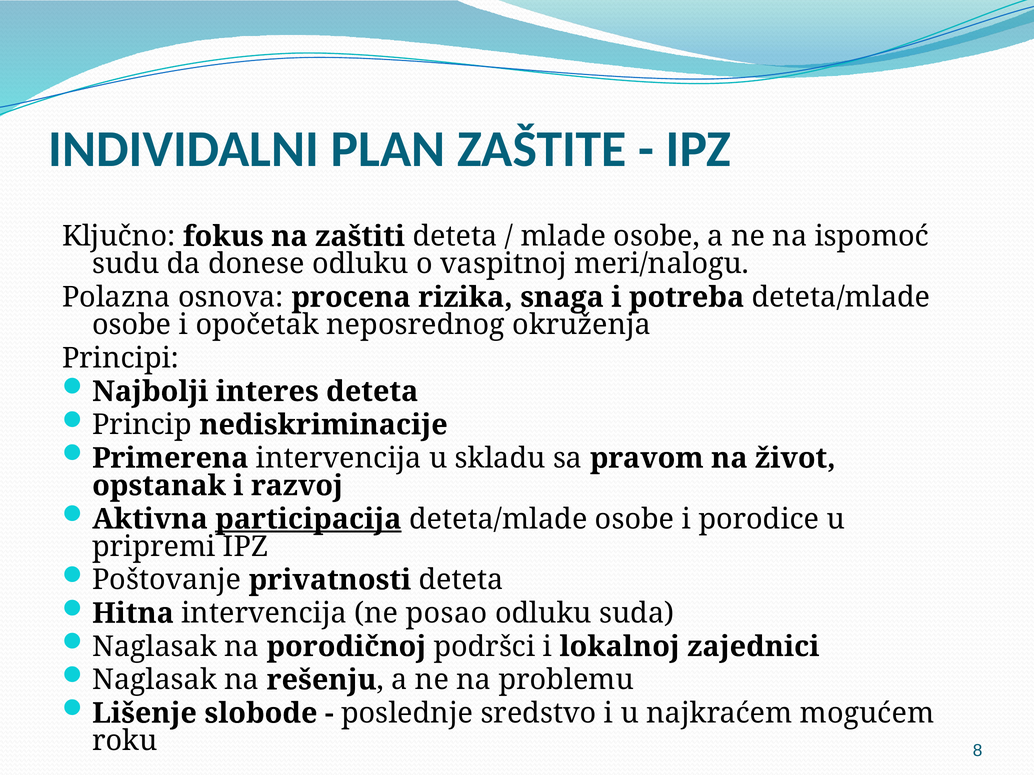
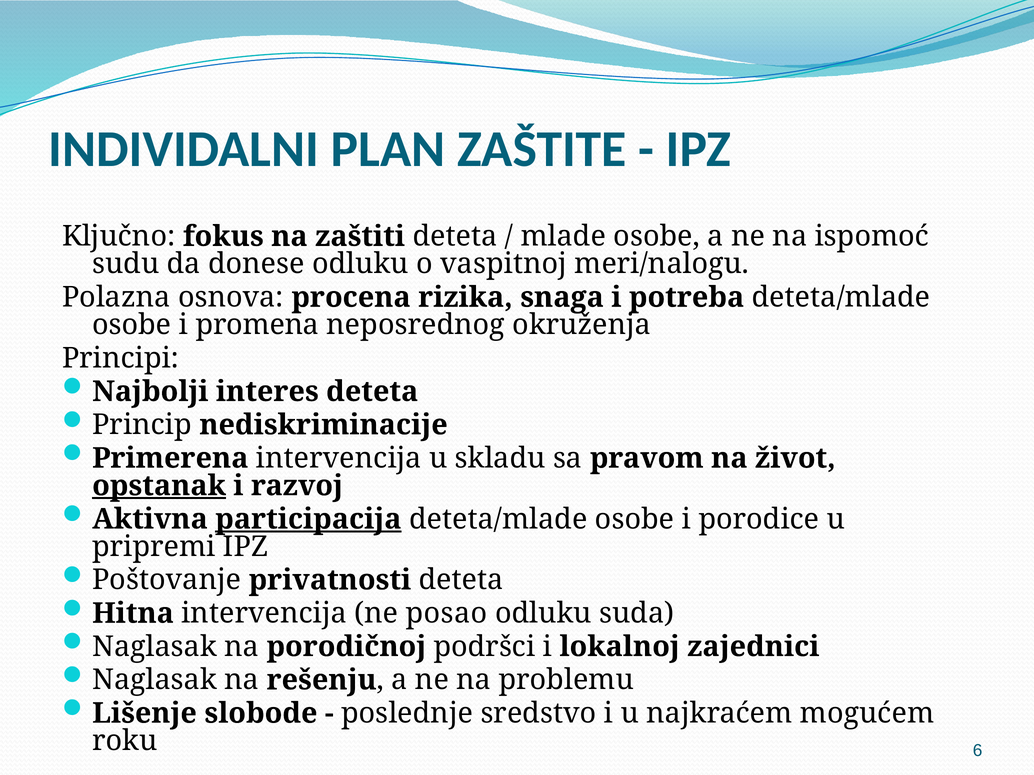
opočetak: opočetak -> promena (257, 325)
opstanak underline: none -> present (159, 486)
8: 8 -> 6 (978, 751)
